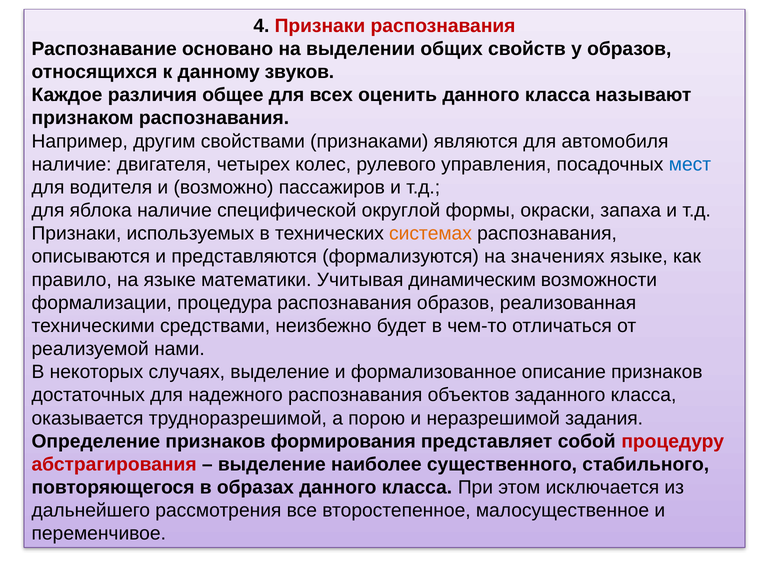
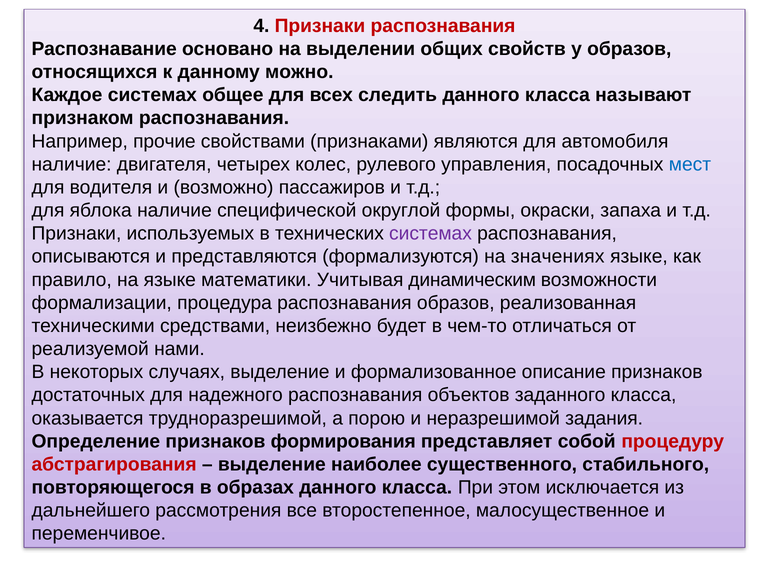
звуков: звуков -> можно (299, 72)
Каждое различия: различия -> системах (152, 95)
оценить: оценить -> следить (398, 95)
другим: другим -> прочие (164, 141)
системах colour: orange -> purple (430, 233)
